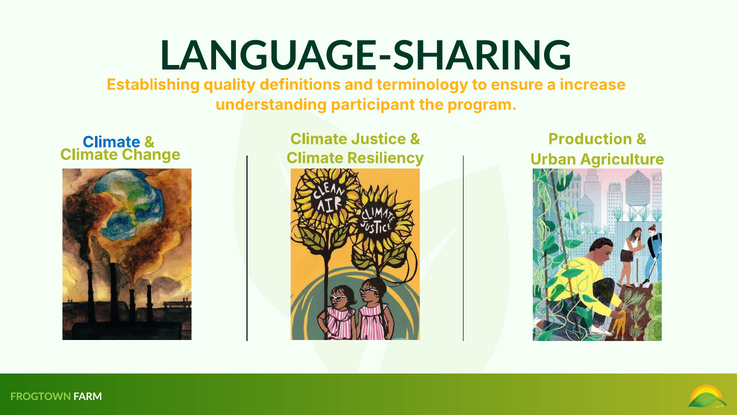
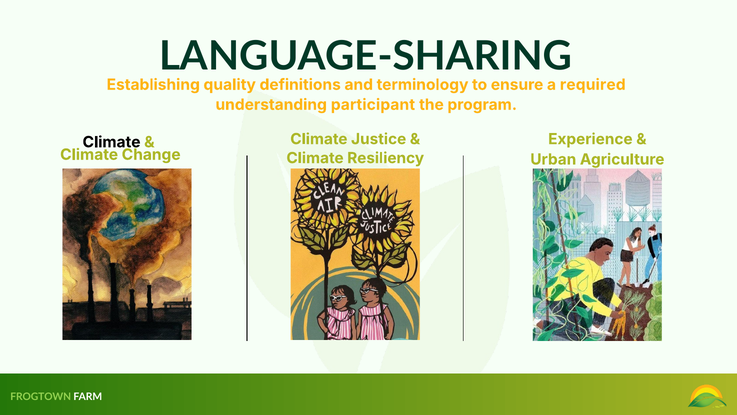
increase: increase -> required (593, 85)
Production: Production -> Experience (590, 139)
Climate colour: blue -> black (112, 142)
